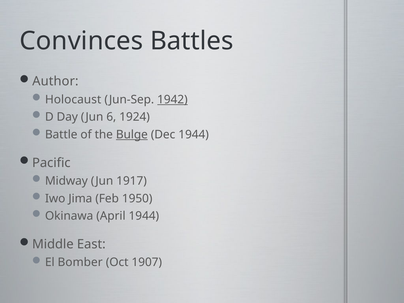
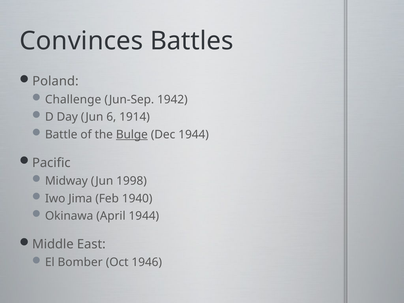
Author: Author -> Poland (55, 81)
Holocaust: Holocaust -> Challenge (73, 99)
1942 underline: present -> none (172, 99)
1924: 1924 -> 1914 (135, 117)
1917: 1917 -> 1998 (132, 181)
1950: 1950 -> 1940 (137, 198)
1907: 1907 -> 1946 (147, 262)
